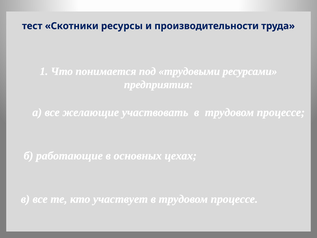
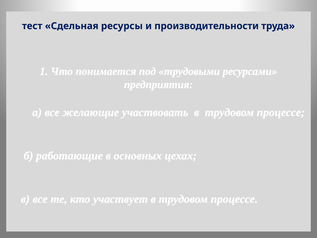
Скотники: Скотники -> Сдельная (72, 26)
